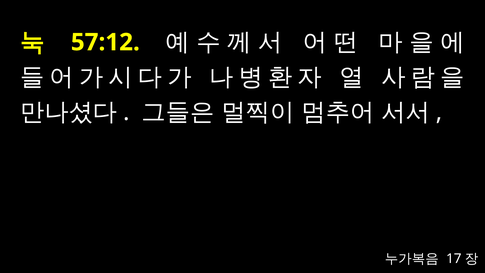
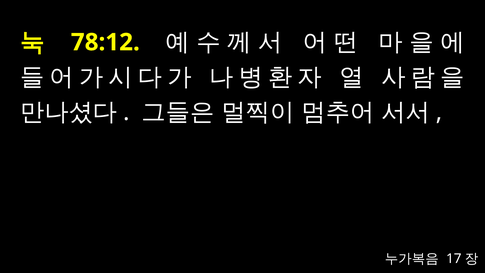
57:12: 57:12 -> 78:12 (105, 42)
